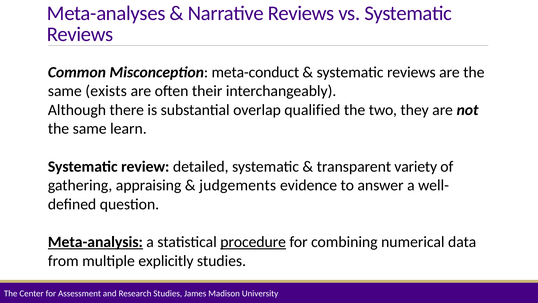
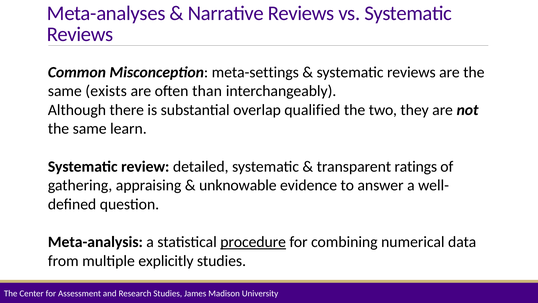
meta-conduct: meta-conduct -> meta-settings (255, 72)
their: their -> than (207, 91)
variety: variety -> ratings (416, 166)
judgements: judgements -> unknowable (238, 185)
Meta-analysis underline: present -> none (95, 242)
